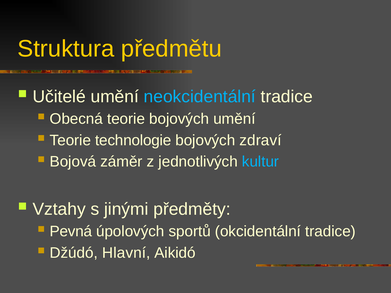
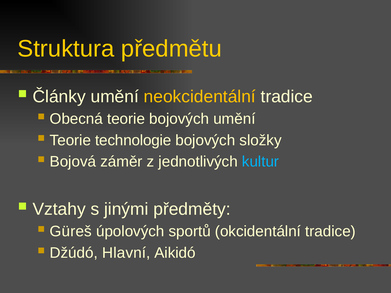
Učitelé: Učitelé -> Články (59, 97)
neokcidentální colour: light blue -> yellow (200, 97)
zdraví: zdraví -> složky (261, 140)
Pevná: Pevná -> Güreš (71, 232)
